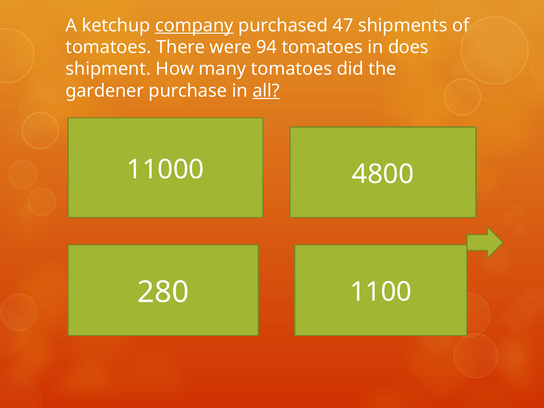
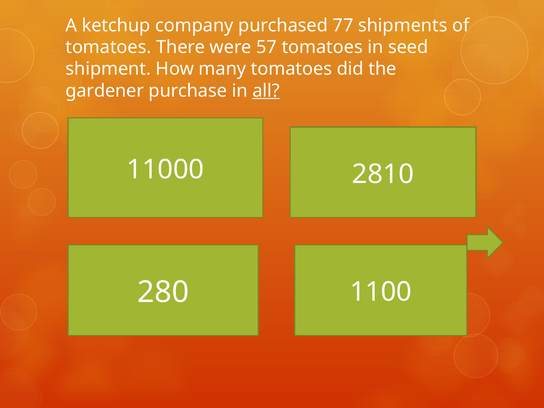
company underline: present -> none (194, 25)
47: 47 -> 77 (343, 25)
94: 94 -> 57 (267, 47)
does: does -> seed (408, 47)
4800: 4800 -> 2810 (383, 174)
